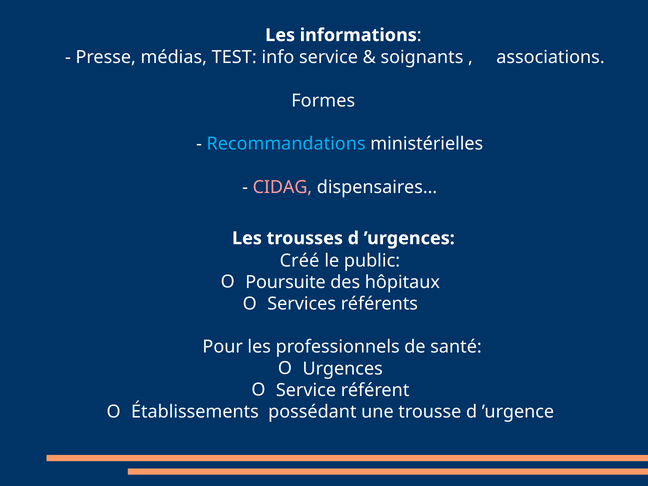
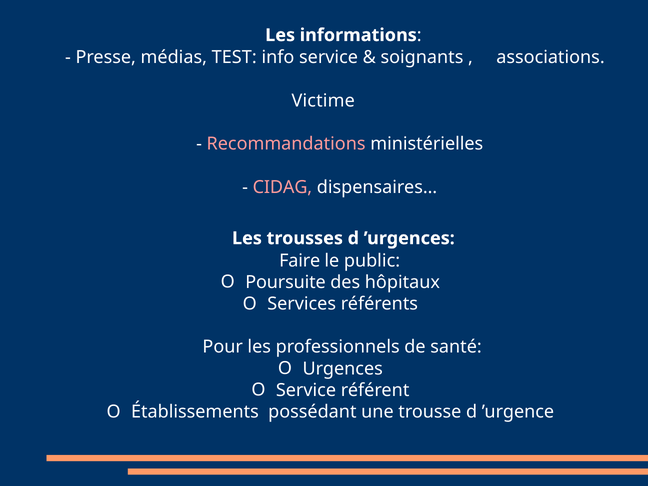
Formes: Formes -> Victime (323, 101)
Recommandations colour: light blue -> pink (286, 144)
Créé: Créé -> Faire (300, 261)
